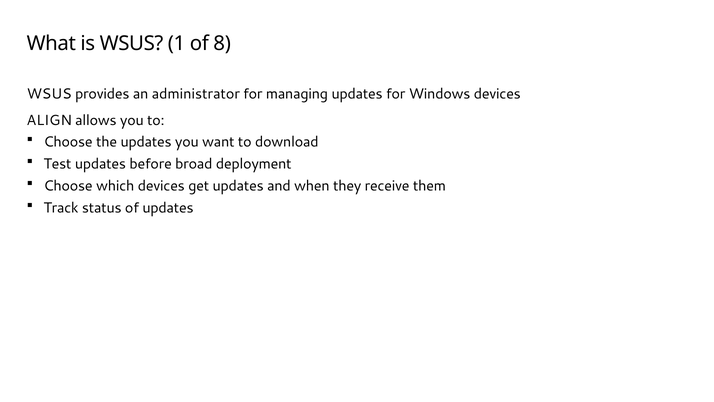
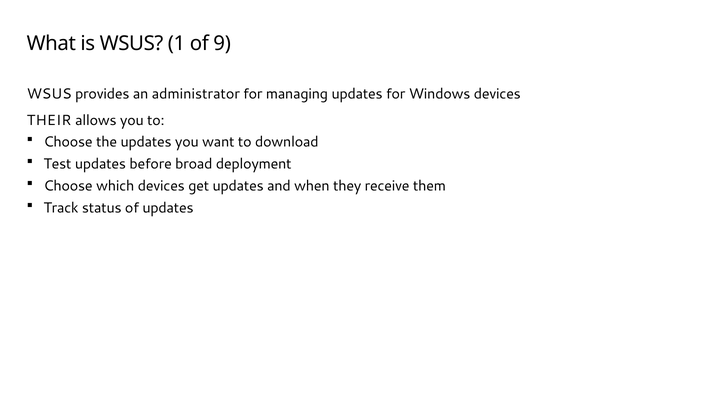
8: 8 -> 9 (222, 43)
ALIGN: ALIGN -> THEIR (49, 120)
